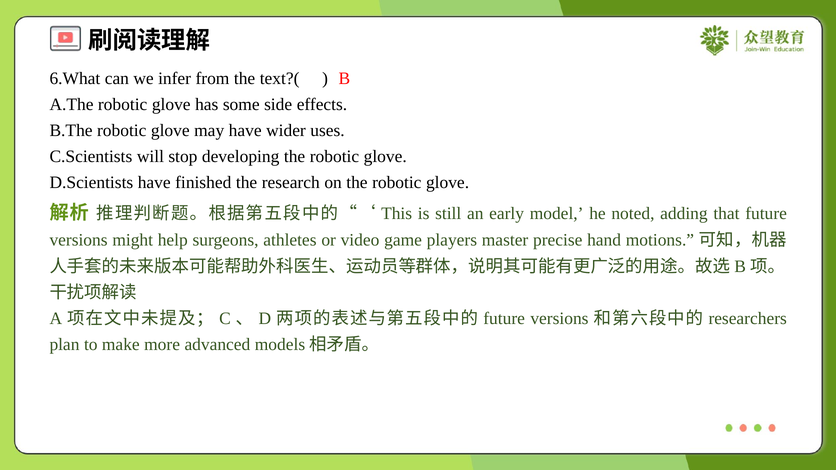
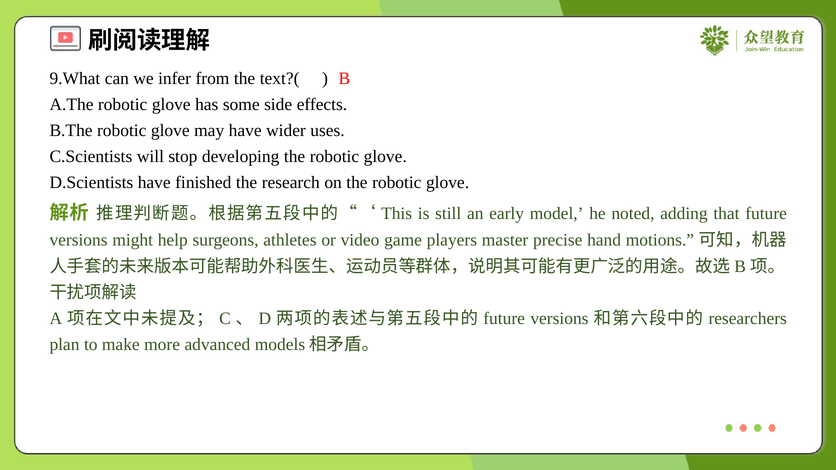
6.What: 6.What -> 9.What (75, 78)
